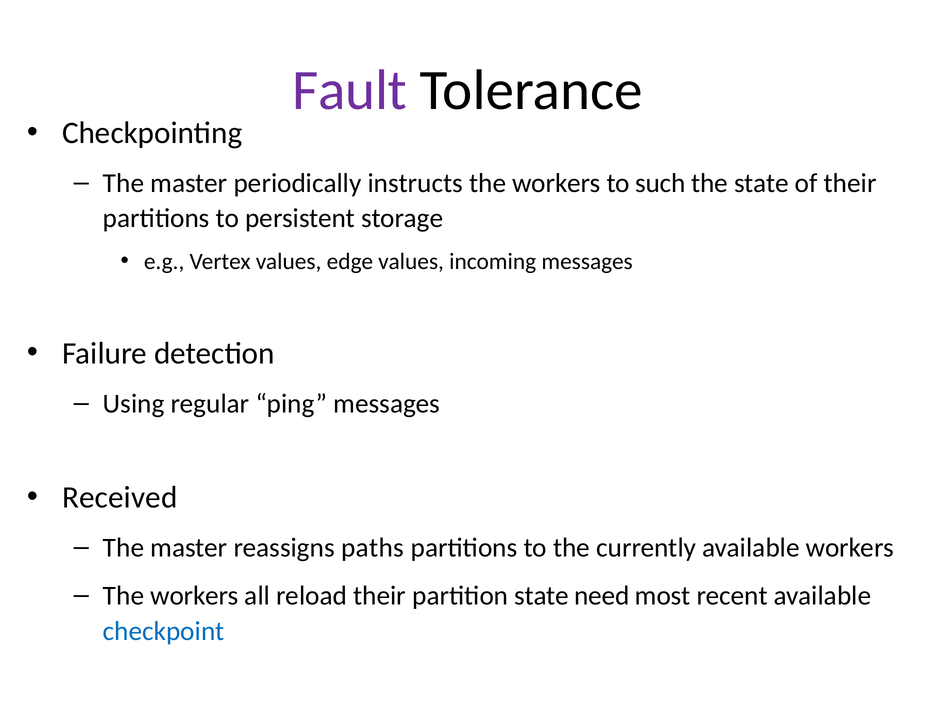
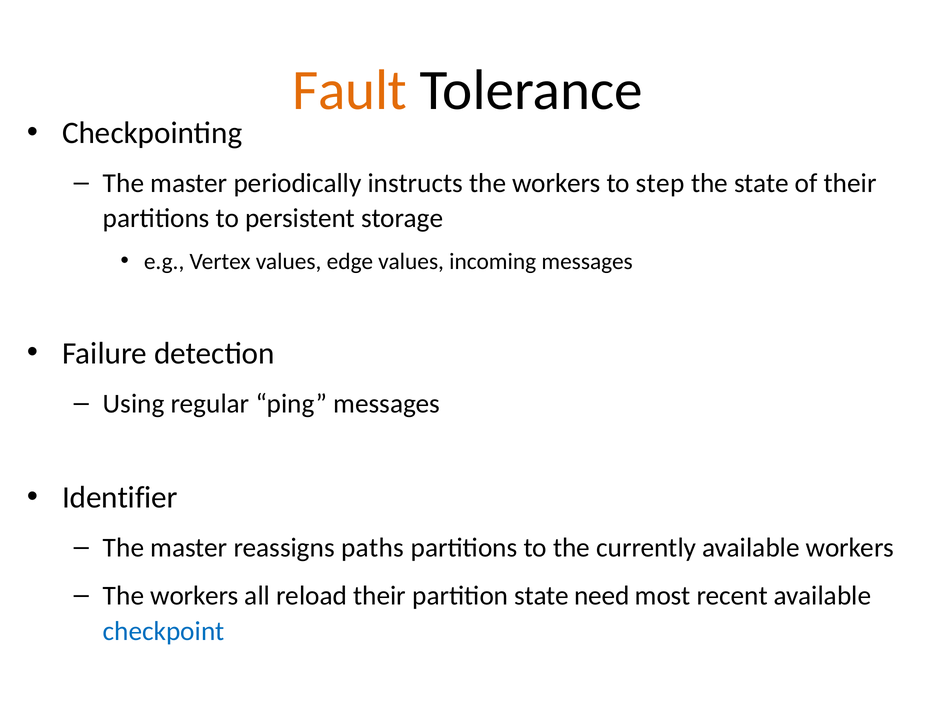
Fault colour: purple -> orange (350, 91)
such: such -> step (660, 183)
Received: Received -> Identifier (120, 498)
